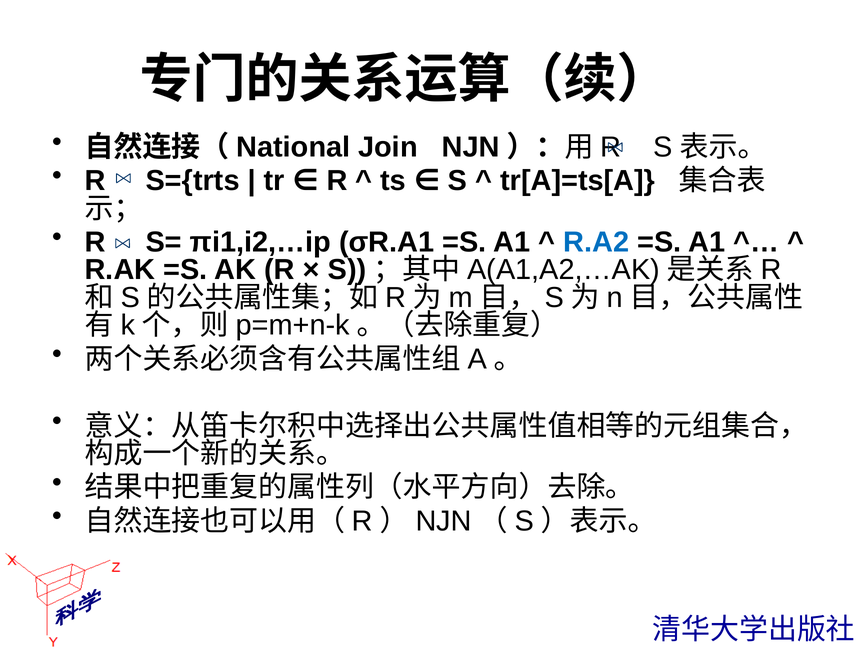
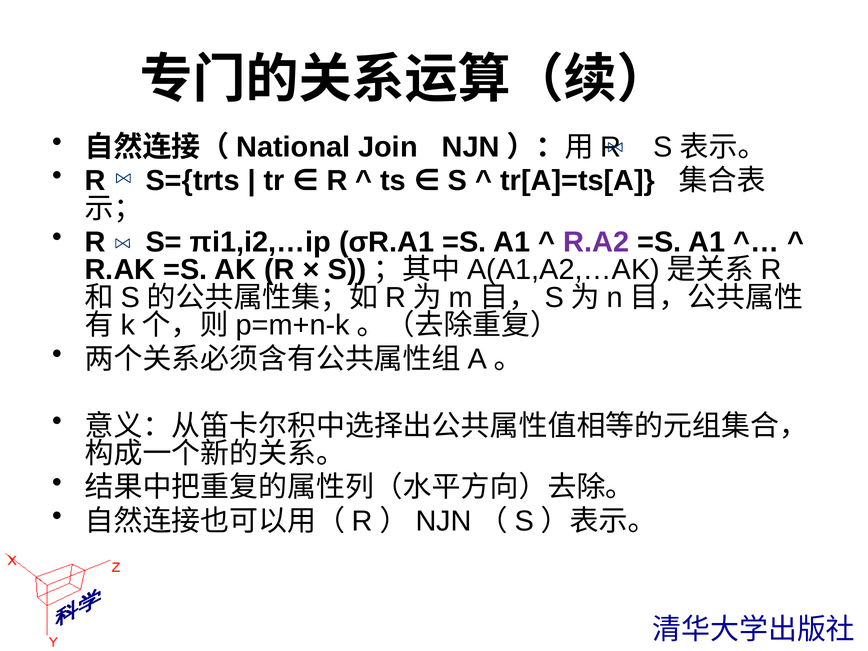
R.A2 colour: blue -> purple (596, 242)
